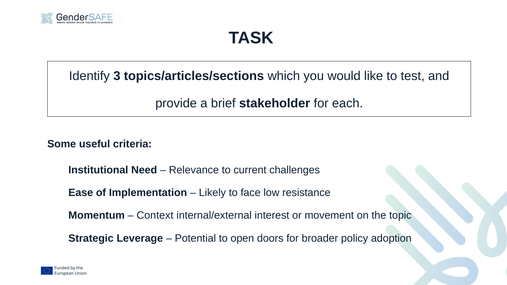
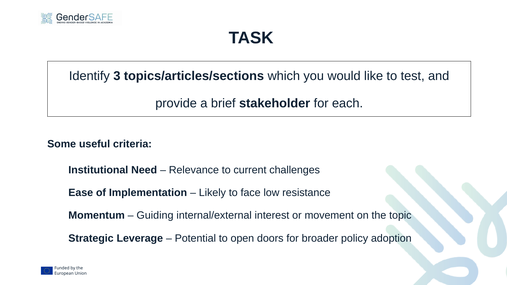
Context: Context -> Guiding (155, 216)
